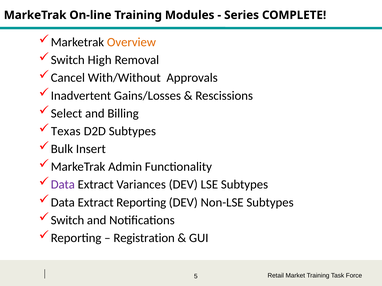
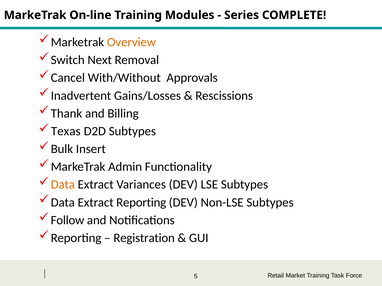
High: High -> Next (100, 60)
Select: Select -> Thank (66, 114)
Data colour: purple -> orange (63, 185)
Switch: Switch -> Follow (67, 220)
